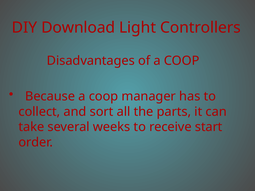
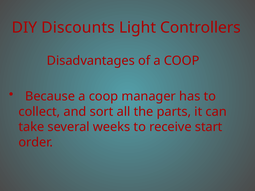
Download: Download -> Discounts (78, 28)
